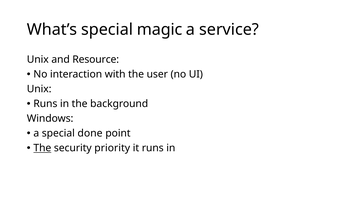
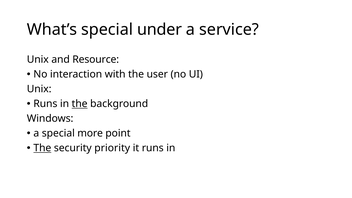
magic: magic -> under (160, 30)
the underline: none -> present (80, 104)
done: done -> more (90, 133)
